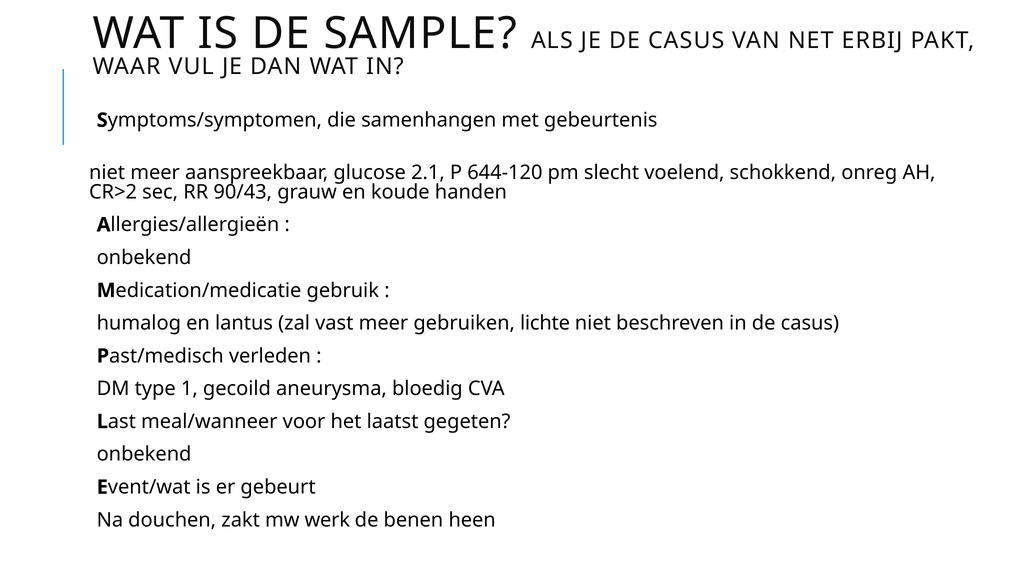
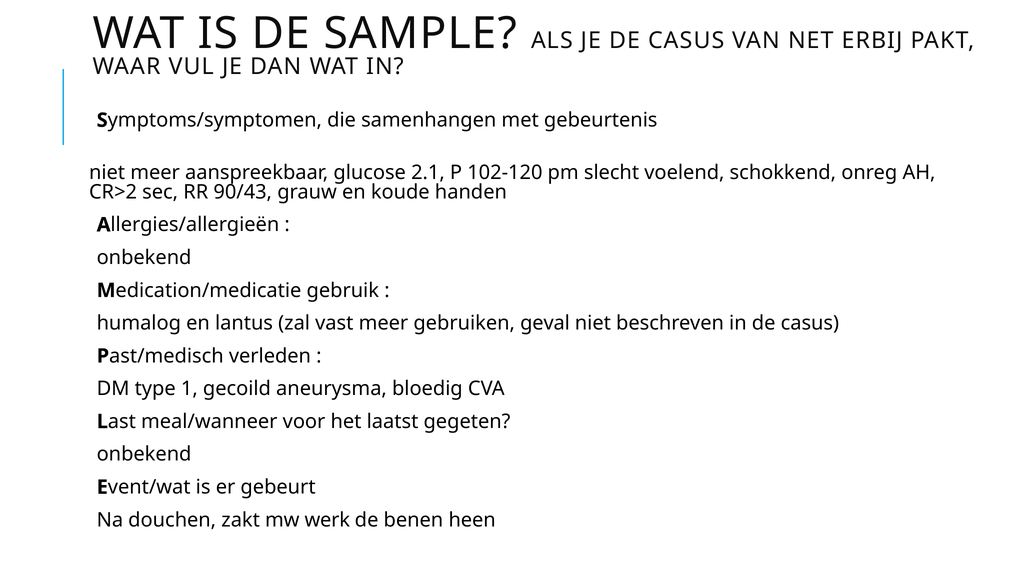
644-120: 644-120 -> 102-120 (505, 173)
lichte: lichte -> geval (545, 323)
